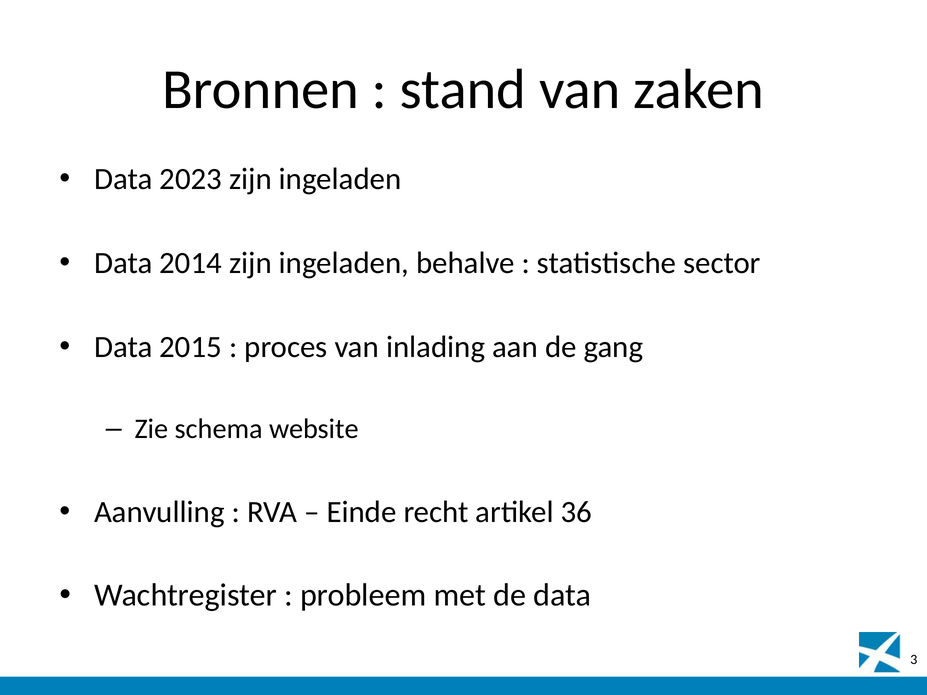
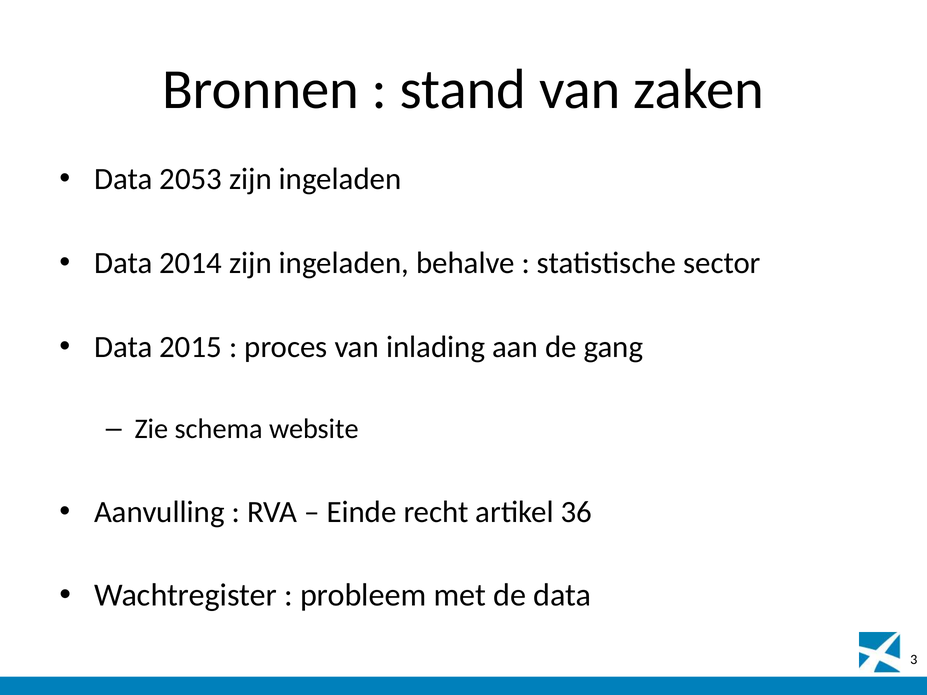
2023: 2023 -> 2053 (191, 179)
